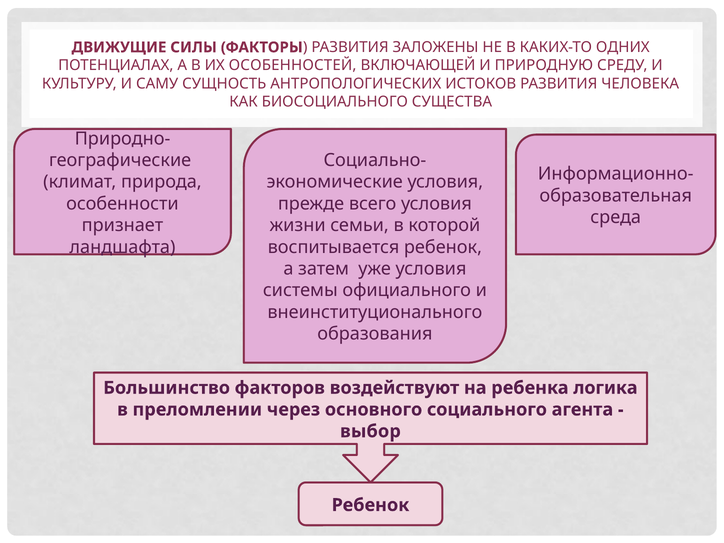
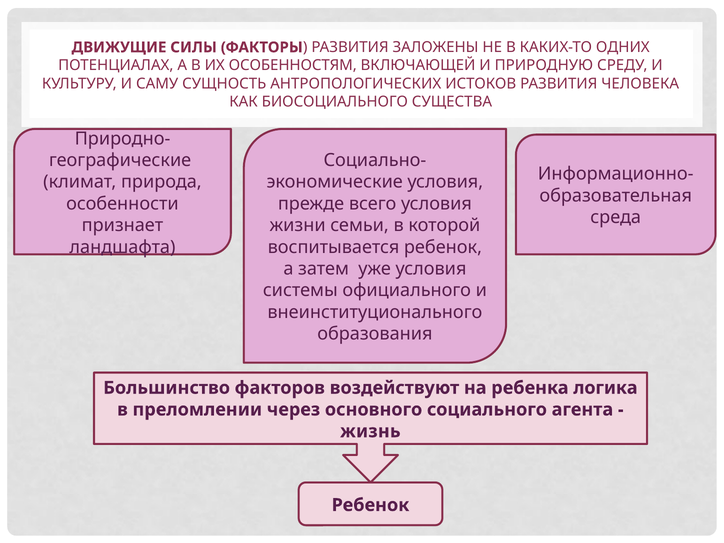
ОСОБЕННОСТЕЙ: ОСОБЕННОСТЕЙ -> ОСОБЕННОСТЯМ (293, 65)
выбор: выбор -> жизнь (370, 431)
